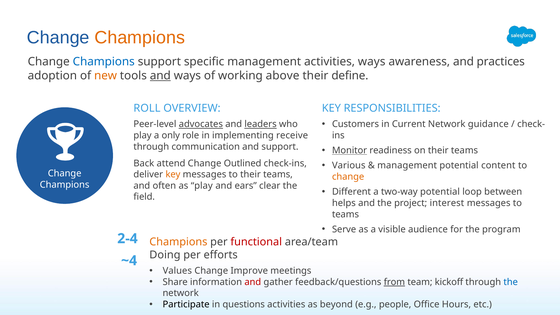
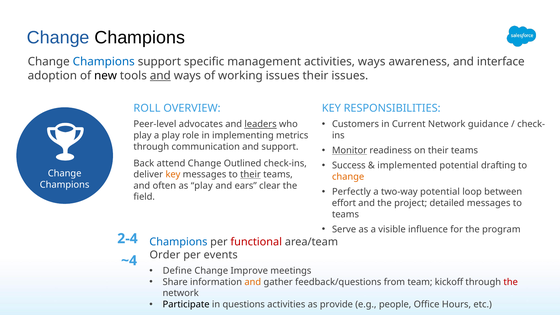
Champions colour: orange -> black (140, 38)
practices: practices -> interface (501, 62)
new colour: orange -> black (106, 76)
working above: above -> issues (283, 76)
their define: define -> issues (350, 76)
advocates underline: present -> none (201, 124)
a only: only -> play (171, 135)
receive: receive -> metrics (292, 135)
Various: Various -> Success (349, 166)
management: management -> implemented (407, 166)
content: content -> drafting (498, 166)
their underline: none -> present (250, 174)
Different: Different -> Perfectly (351, 192)
helps: helps -> effort (344, 203)
interest: interest -> detailed (447, 203)
audience: audience -> influence (428, 229)
Champions colour: orange -> blue (178, 242)
Doing: Doing -> Order (165, 255)
efforts: efforts -> events (221, 255)
Values: Values -> Define (177, 271)
and colour: red -> orange (253, 282)
from underline: present -> none (394, 282)
the colour: blue -> red (511, 282)
beyond: beyond -> provide (336, 304)
